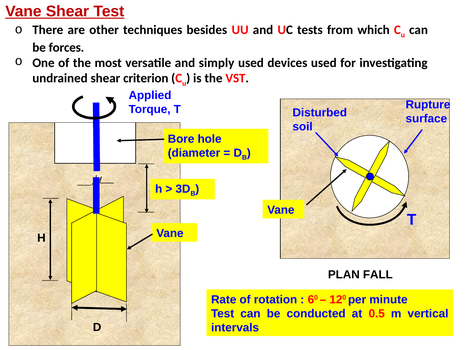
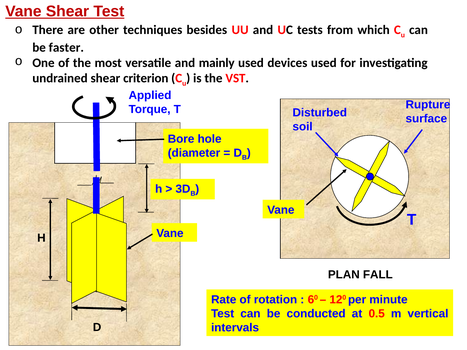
forces: forces -> faster (66, 48)
simply: simply -> mainly (217, 63)
